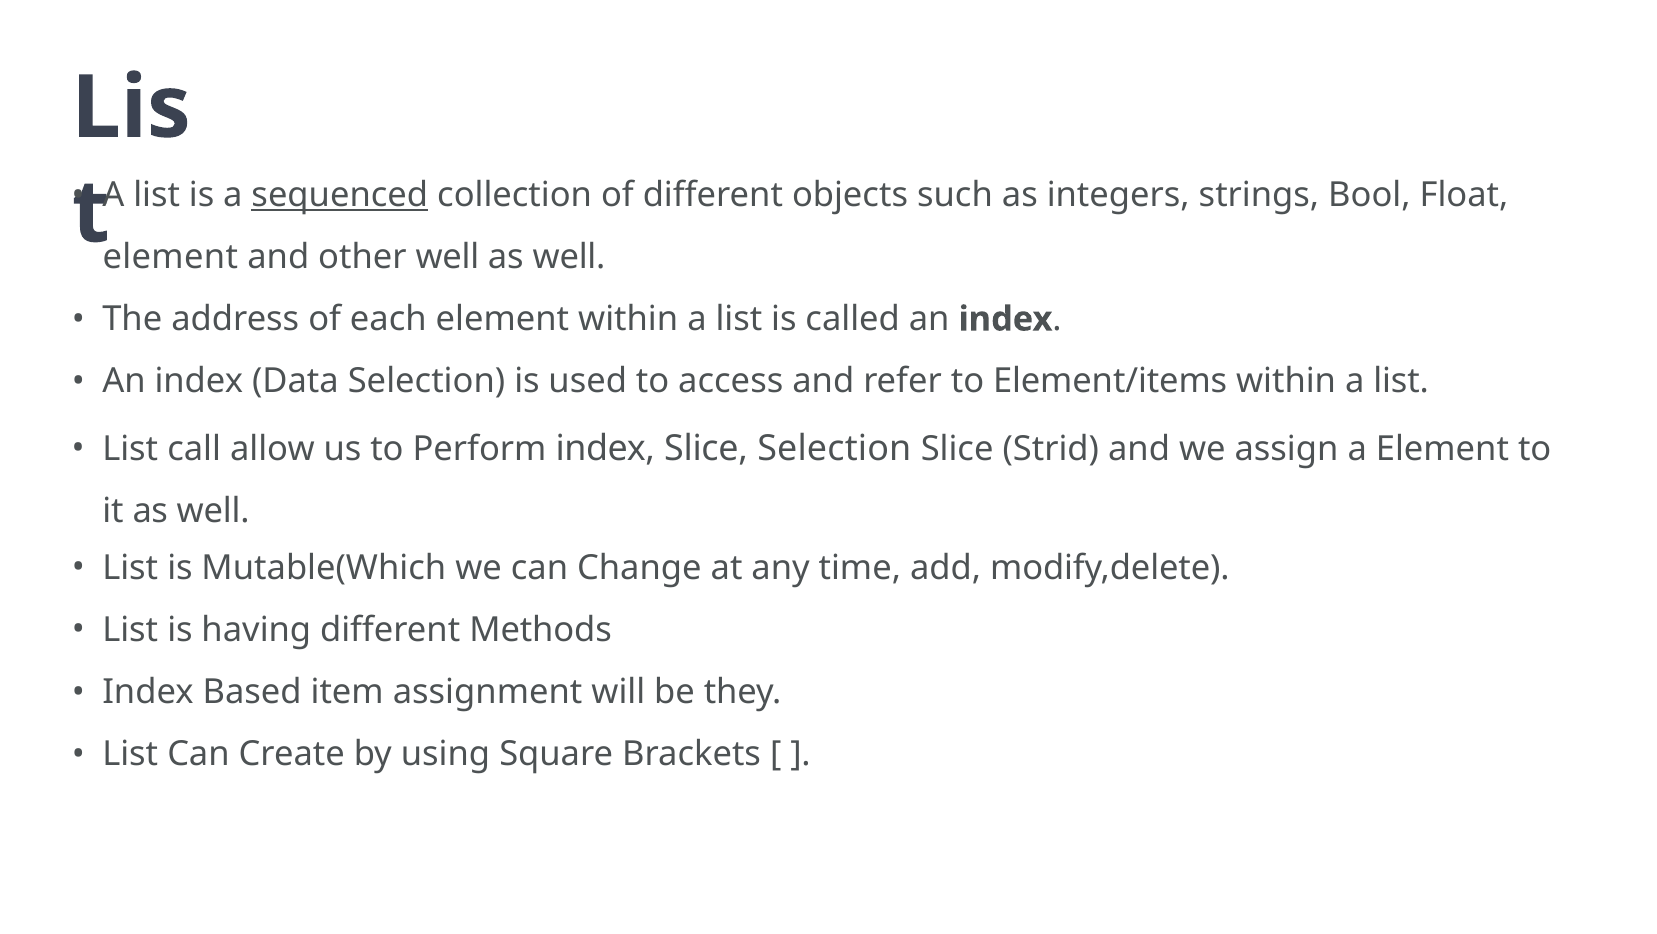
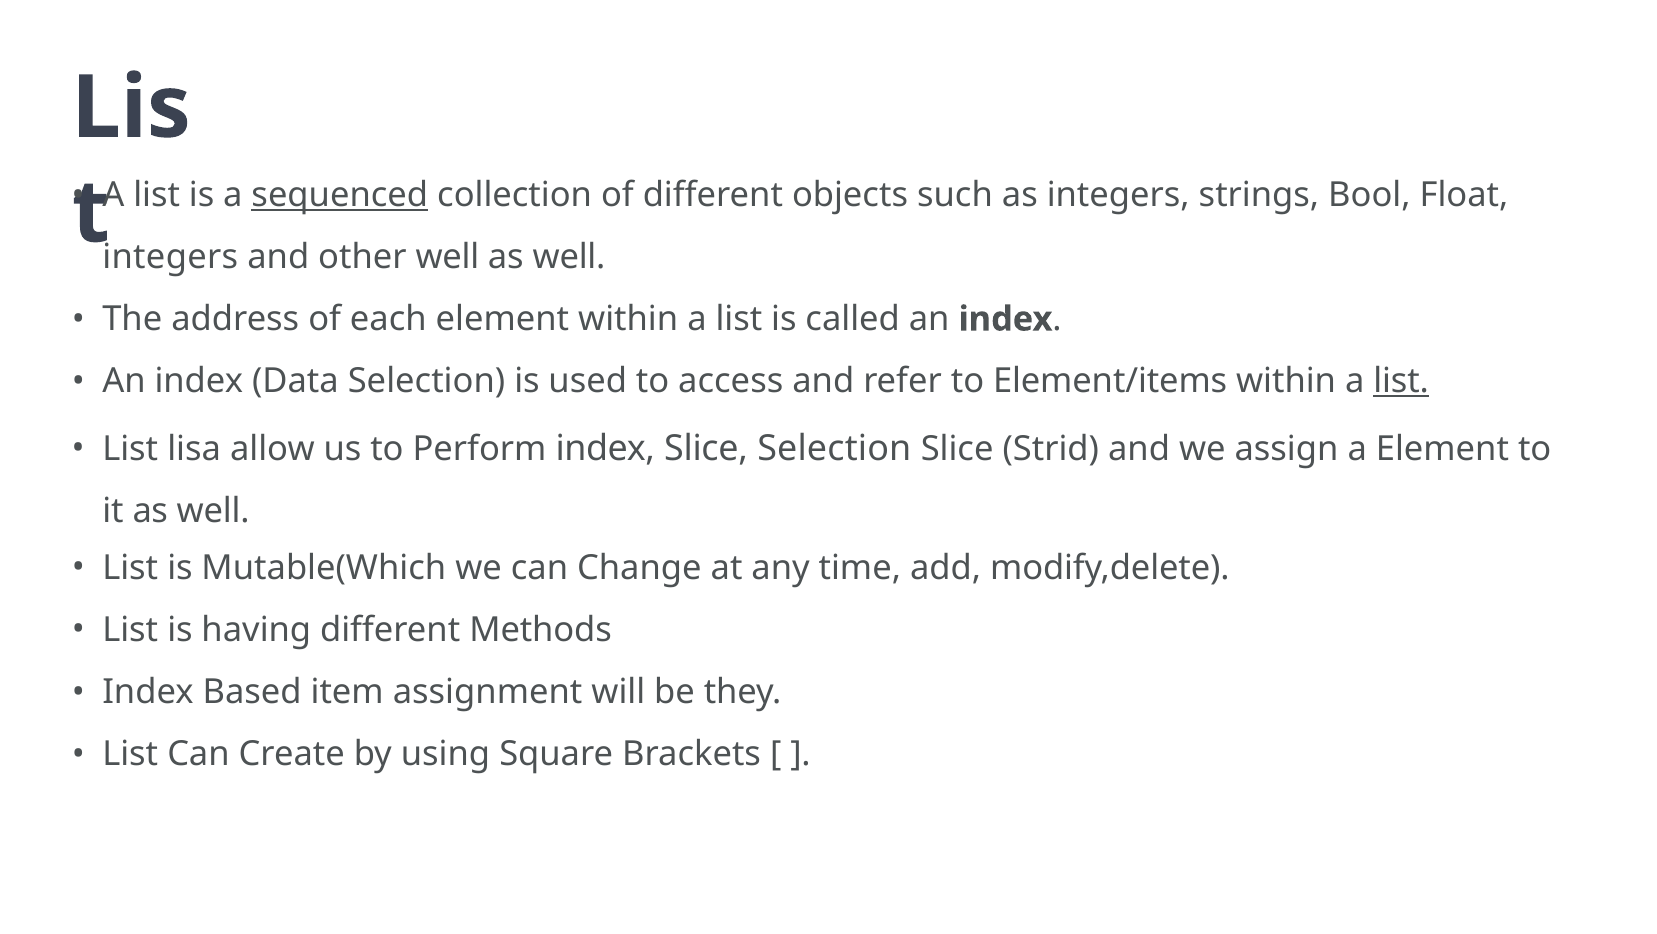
element: element -> integers (170, 257)
list underline: none -> present (1401, 381)
call: call -> lisa (194, 448)
